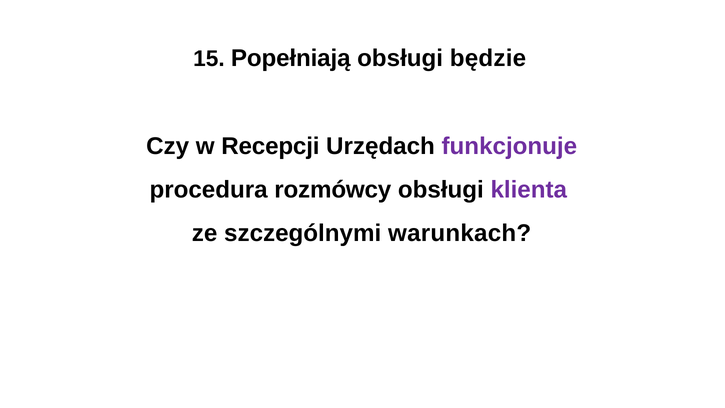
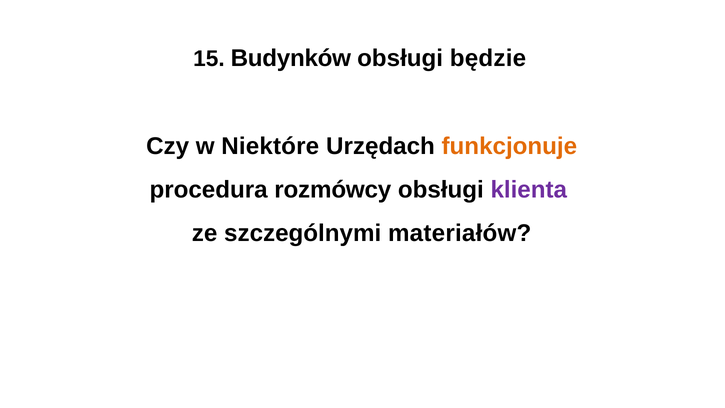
Popełniają: Popełniają -> Budynków (291, 58)
Recepcji: Recepcji -> Niektóre (270, 146)
funkcjonuje colour: purple -> orange (509, 146)
warunkach: warunkach -> materiałów (460, 233)
